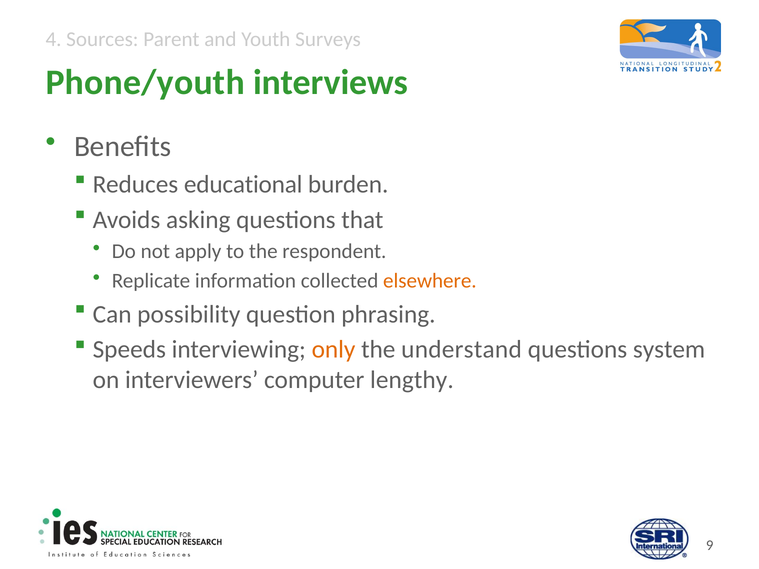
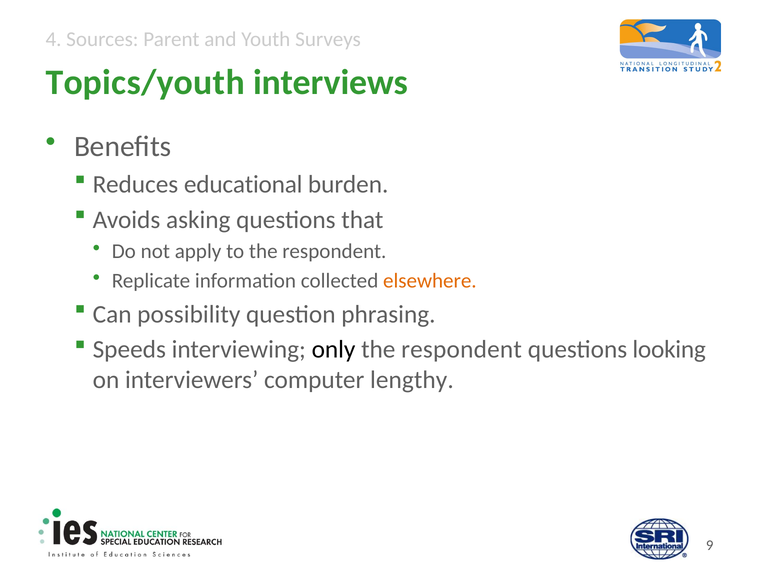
Phone/youth: Phone/youth -> Topics/youth (145, 82)
only colour: orange -> black (334, 350)
understand: understand -> respondent (462, 350)
system: system -> looking (669, 350)
